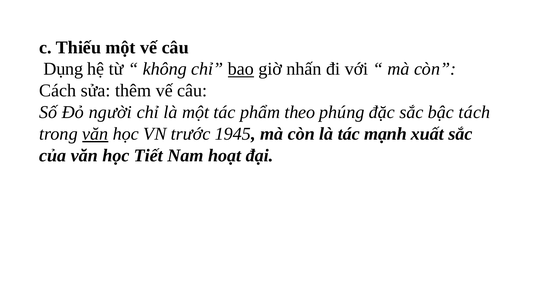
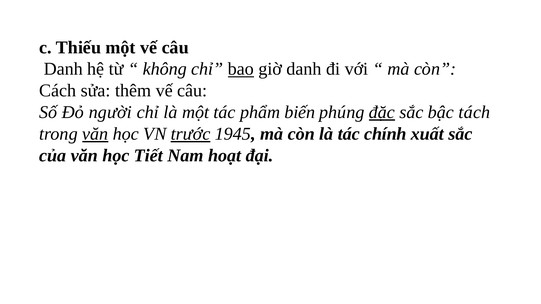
Dụng: Dụng -> Danh (63, 69)
giờ nhấn: nhấn -> danh (304, 69)
theo: theo -> biến (300, 112)
đặc underline: none -> present (382, 112)
trước underline: none -> present (191, 134)
mạnh: mạnh -> chính (385, 134)
